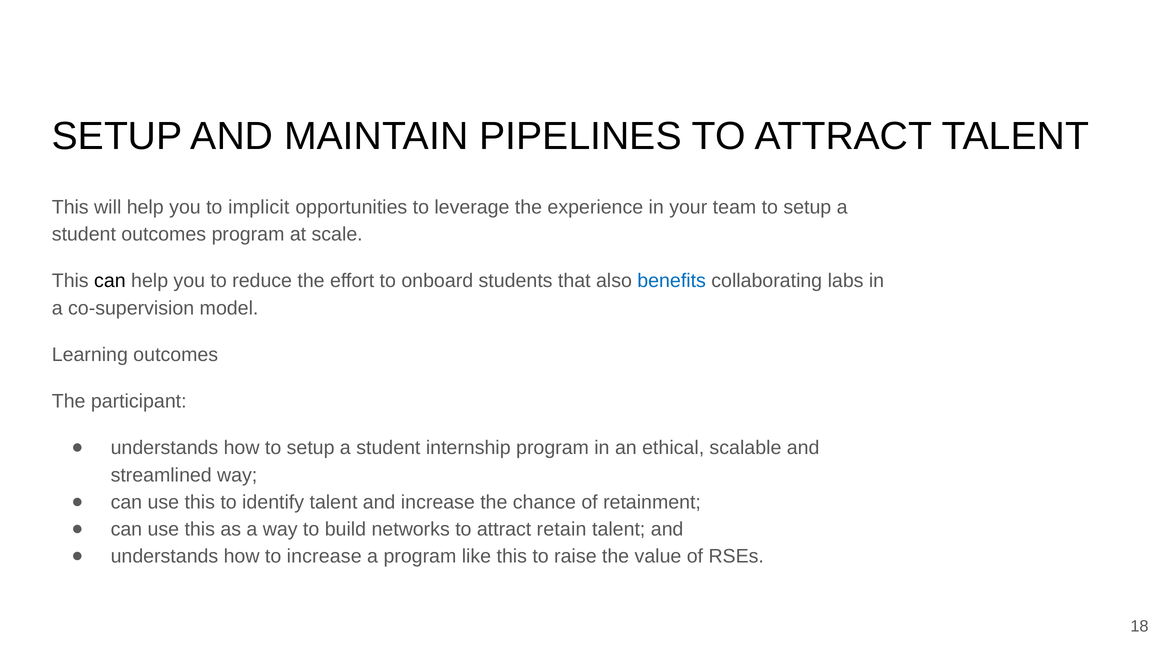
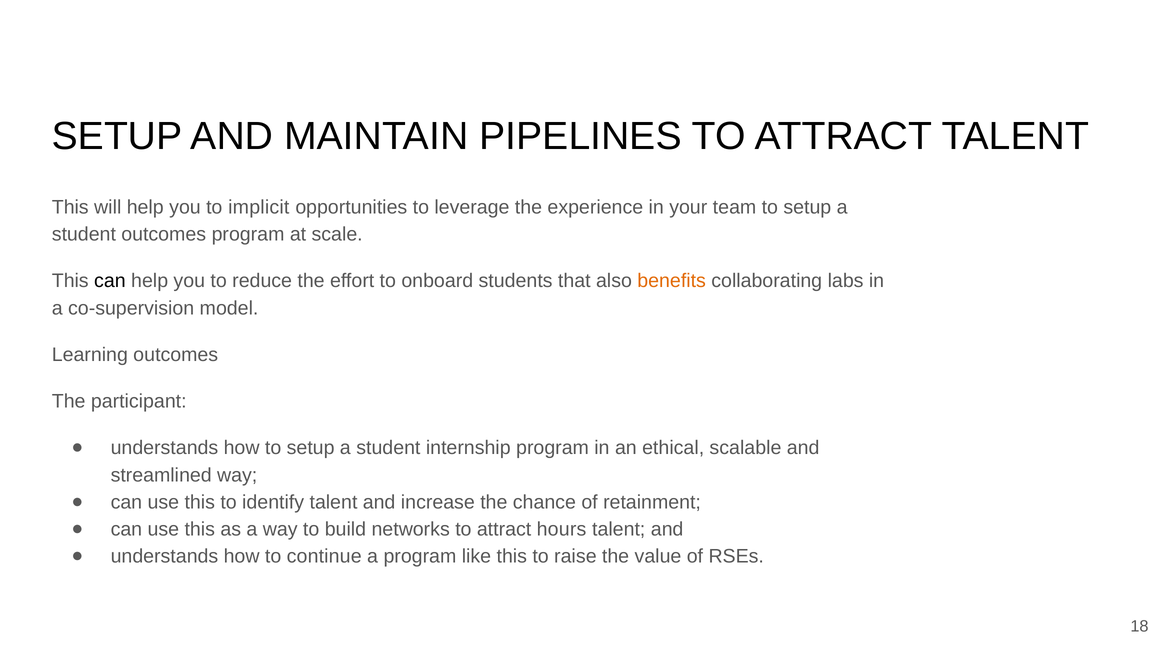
benefits colour: blue -> orange (672, 281)
retain: retain -> hours (562, 529)
to increase: increase -> continue (324, 556)
